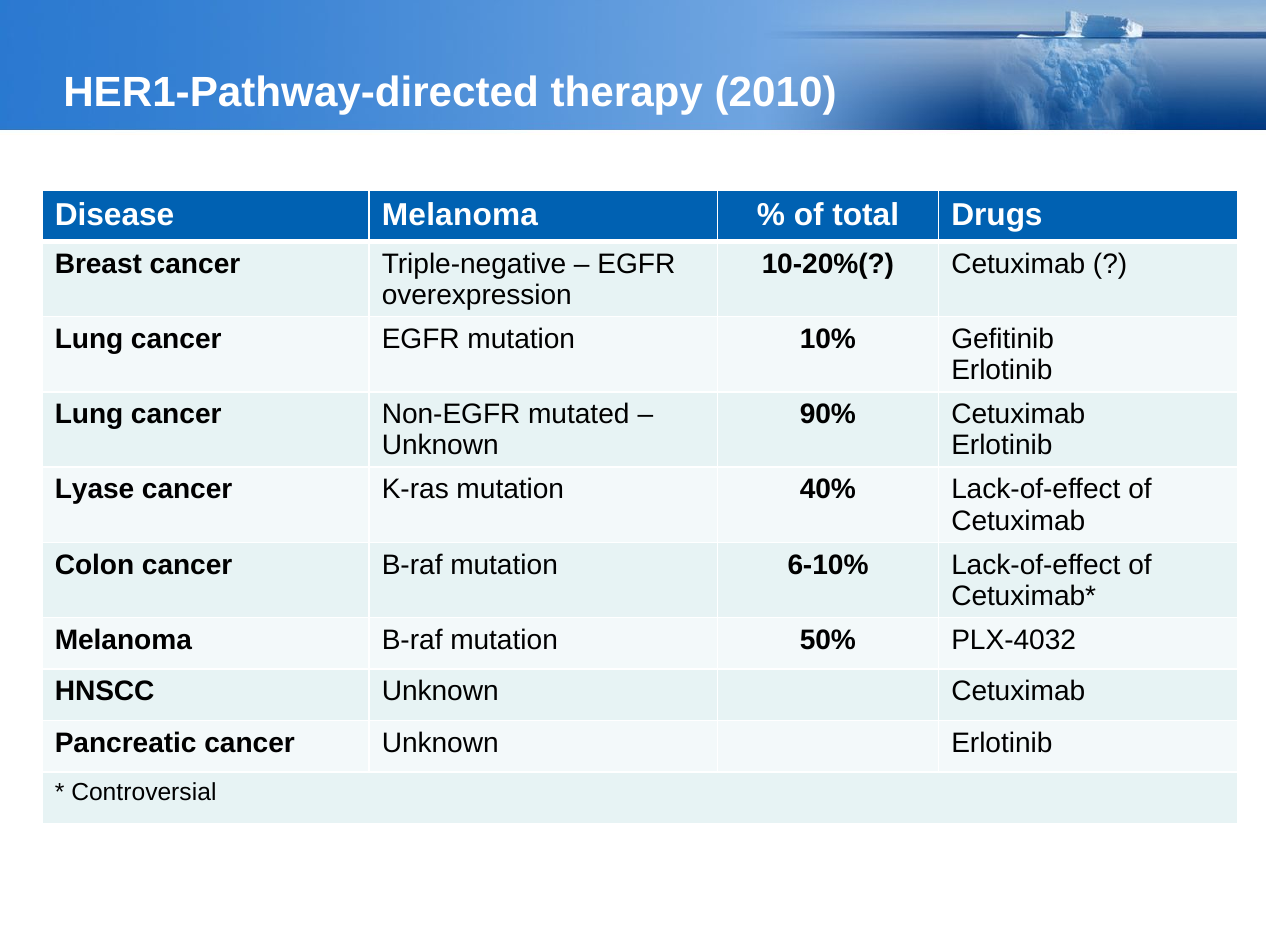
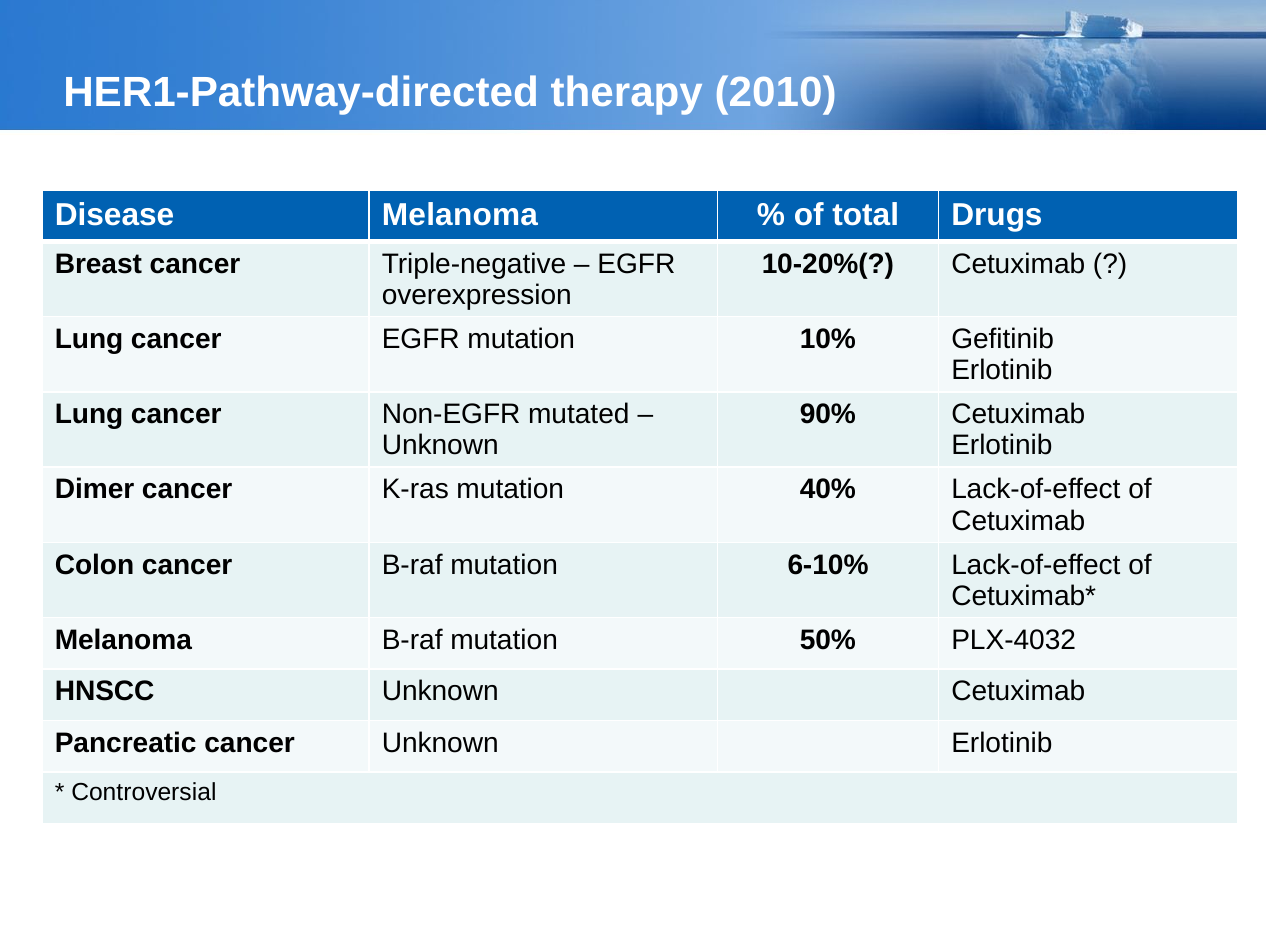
Lyase: Lyase -> Dimer (95, 489)
